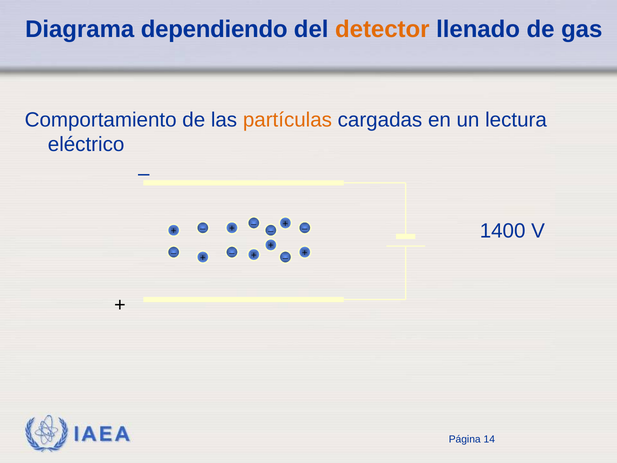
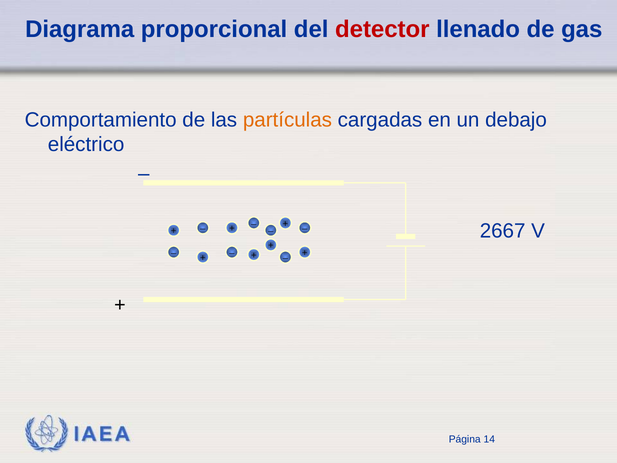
dependiendo: dependiendo -> proporcional (214, 29)
detector colour: orange -> red (382, 29)
lectura: lectura -> debajo (516, 120)
1400: 1400 -> 2667 (503, 231)
